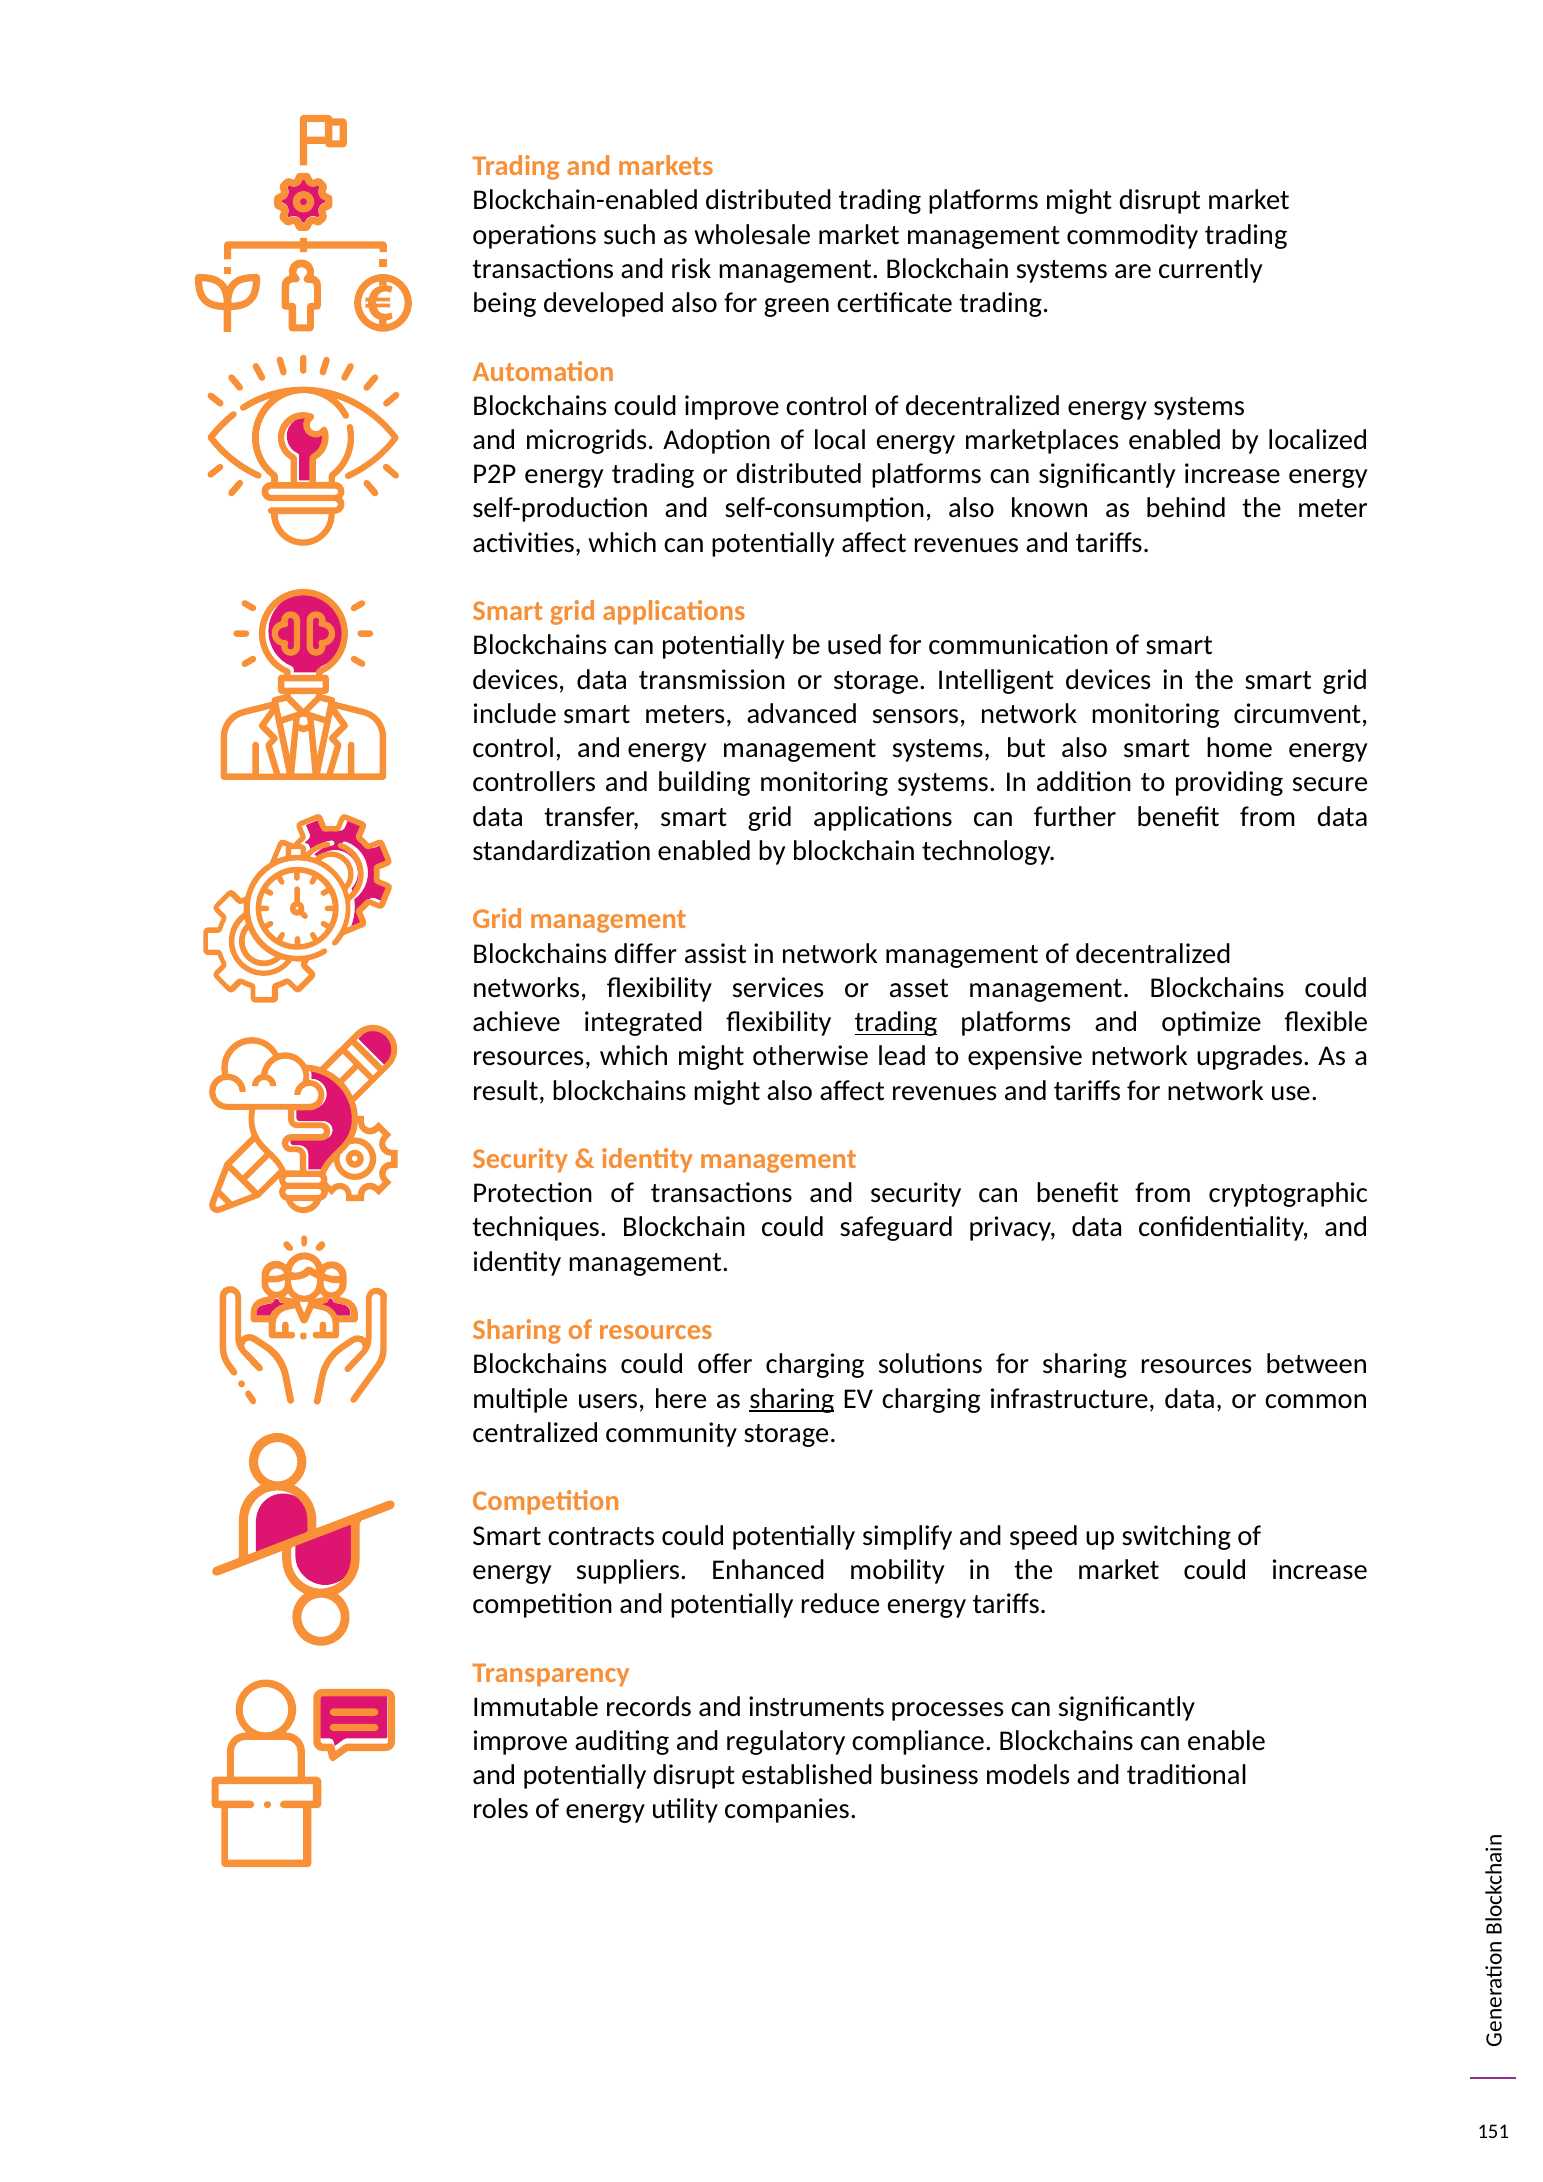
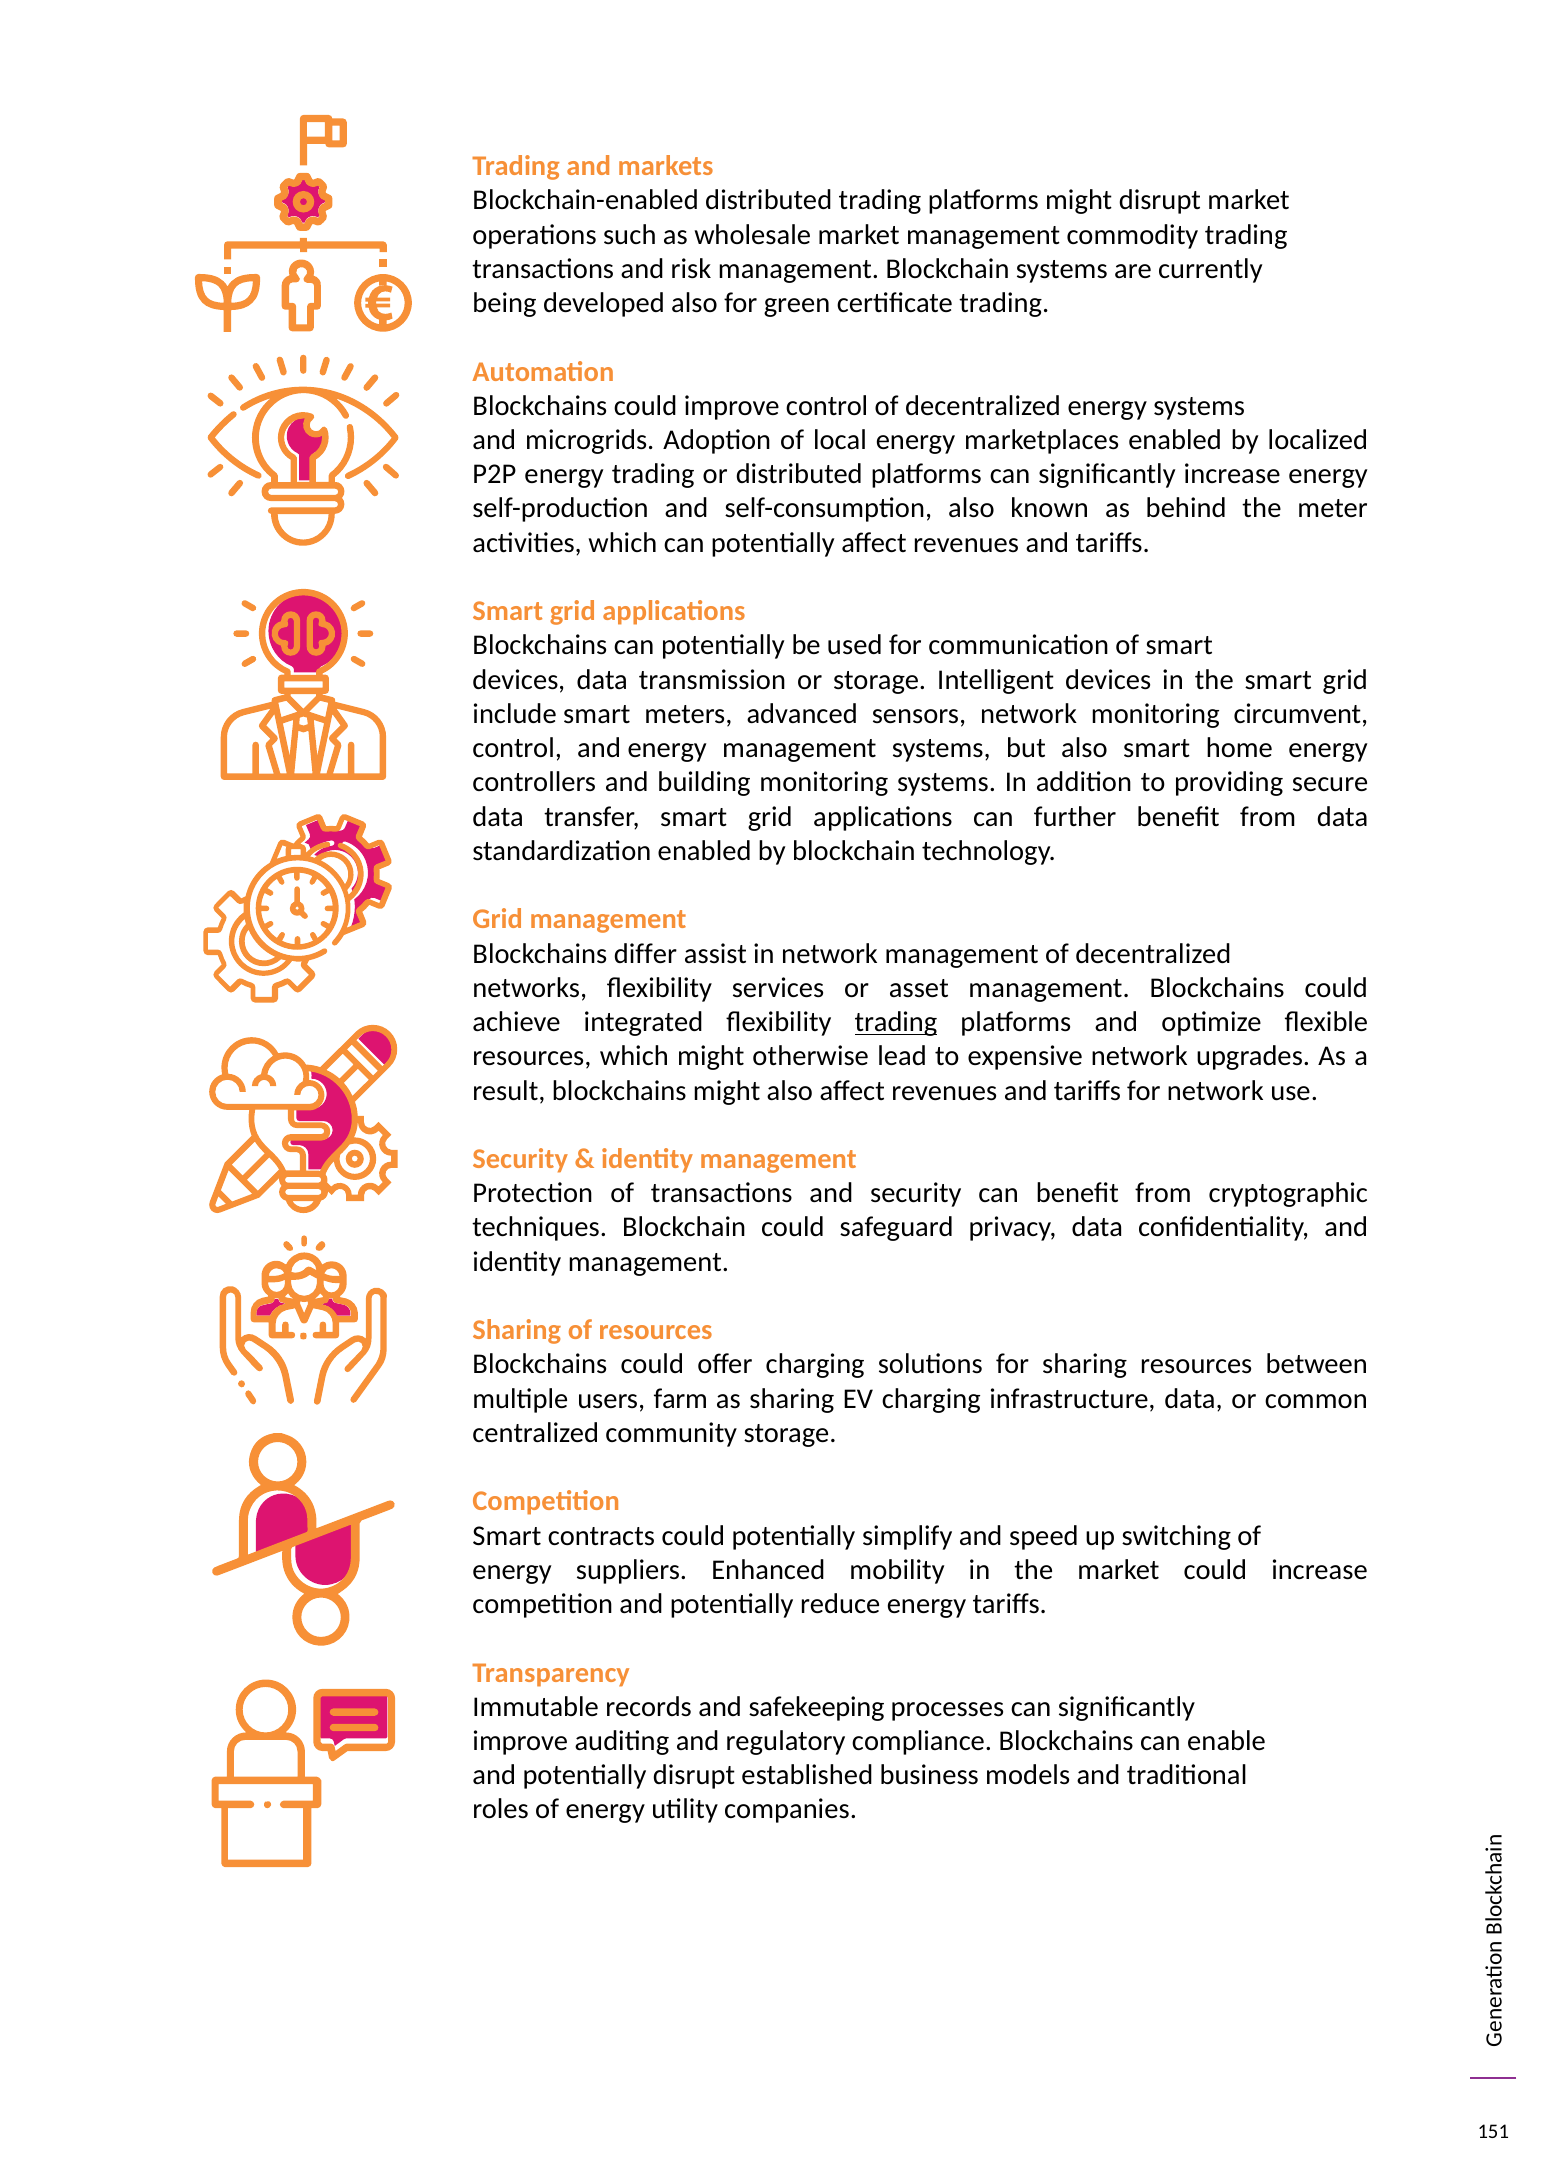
here: here -> farm (681, 1399)
sharing underline: present -> none (792, 1399)
instruments: instruments -> safekeeping (817, 1707)
